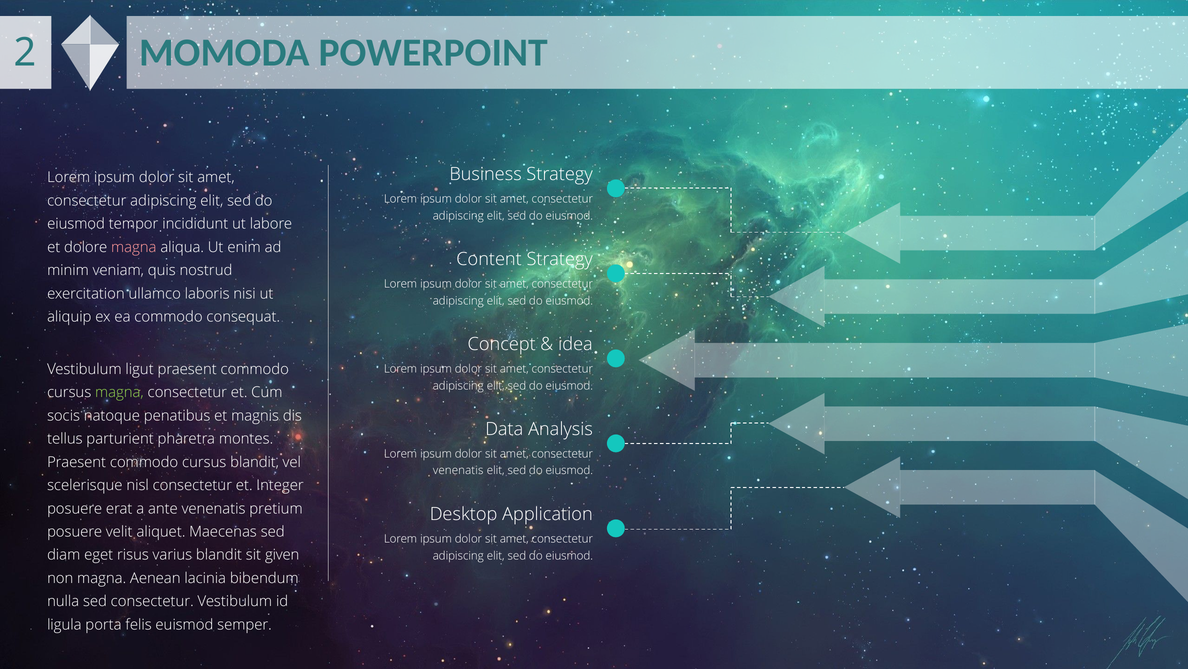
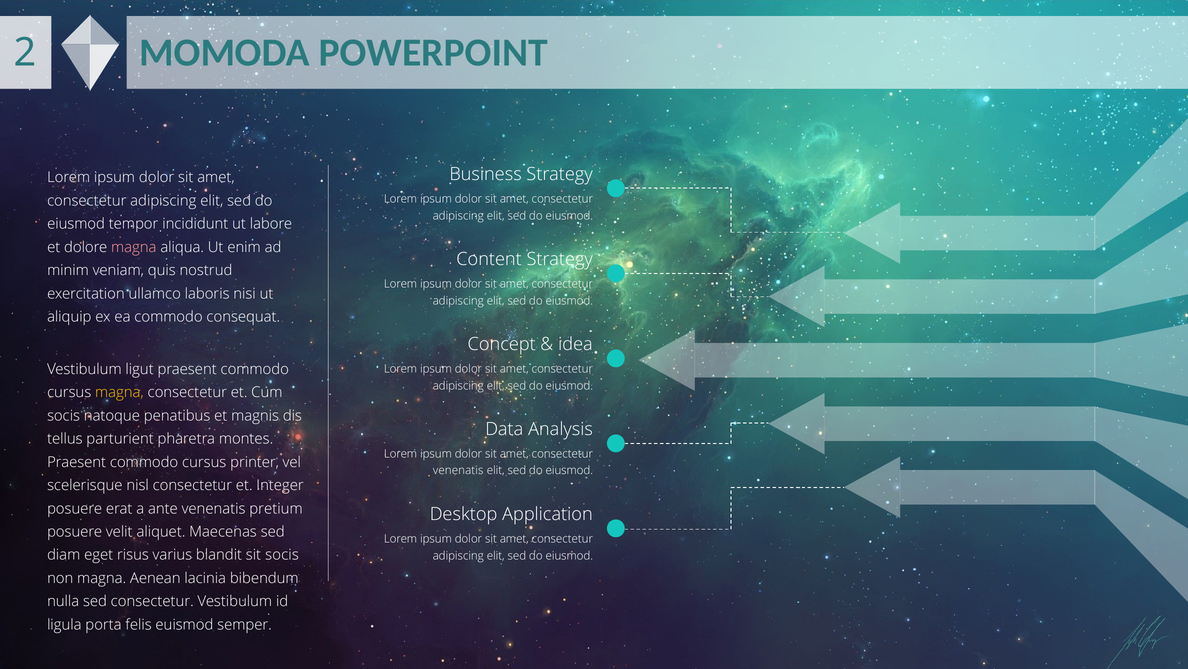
magna colour: light green -> yellow (119, 392)
cursus blandit: blandit -> printer (255, 462)
sit given: given -> socis (282, 554)
